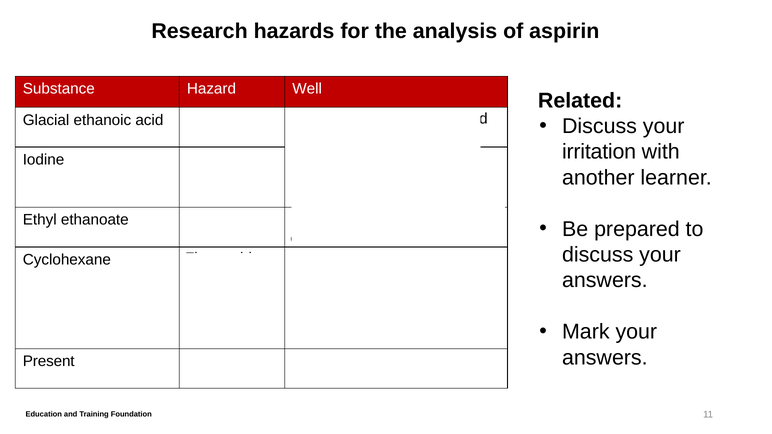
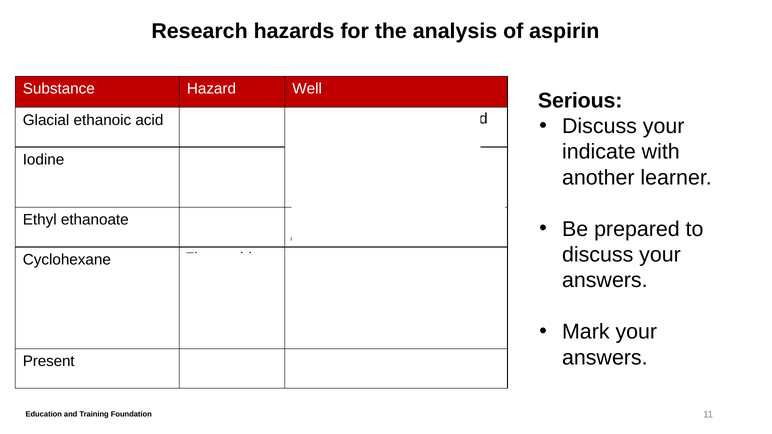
Related: Related -> Serious (580, 101)
irritation: irritation -> indicate (599, 152)
